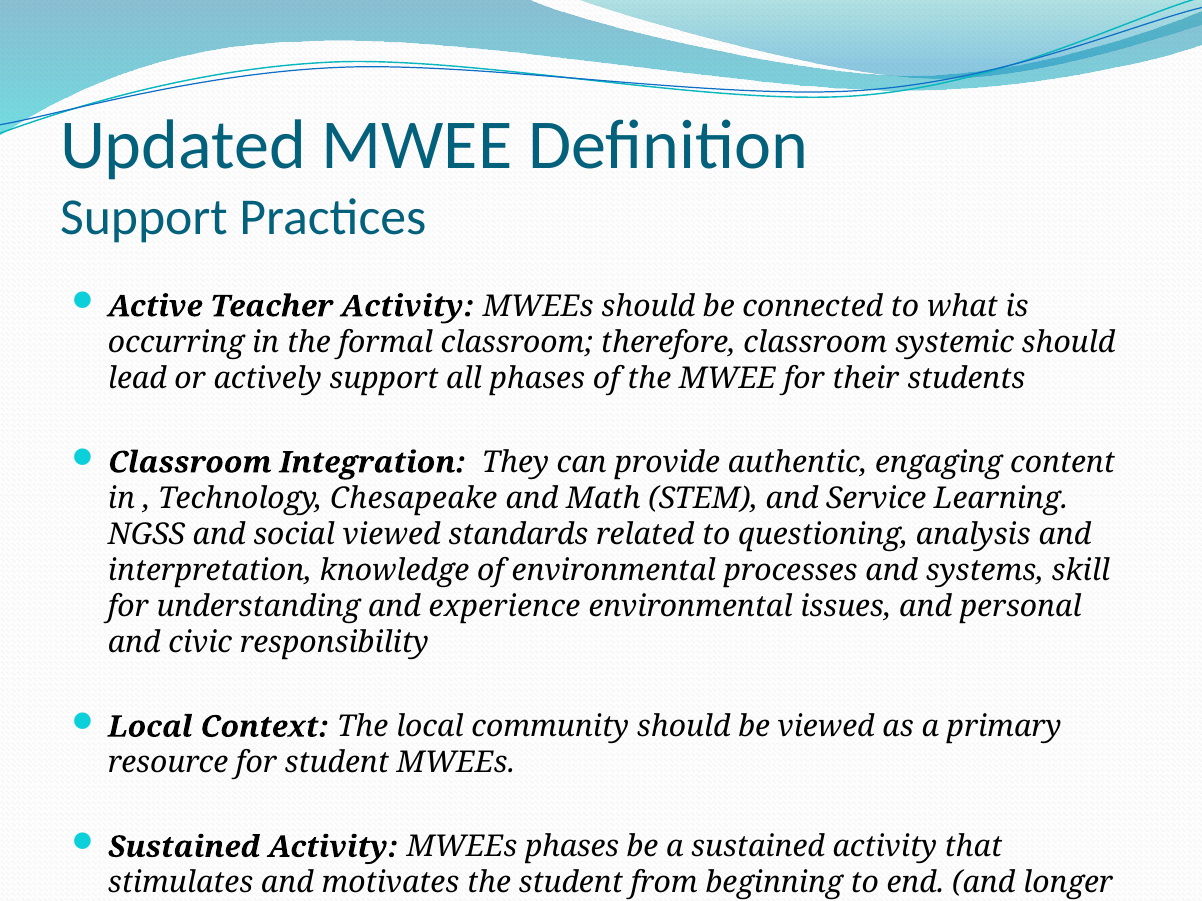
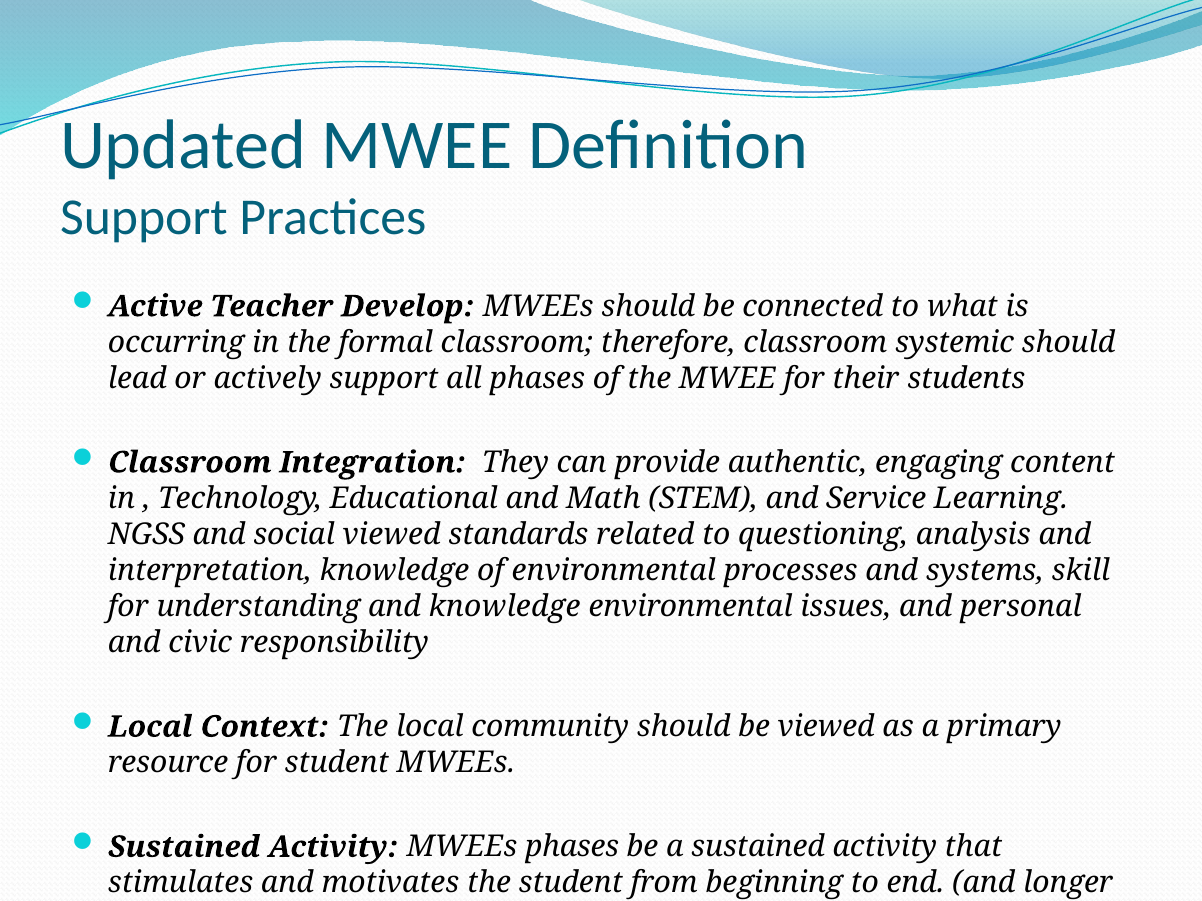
Teacher Activity: Activity -> Develop (408, 307)
Chesapeake: Chesapeake -> Educational (414, 499)
and experience: experience -> knowledge (505, 607)
